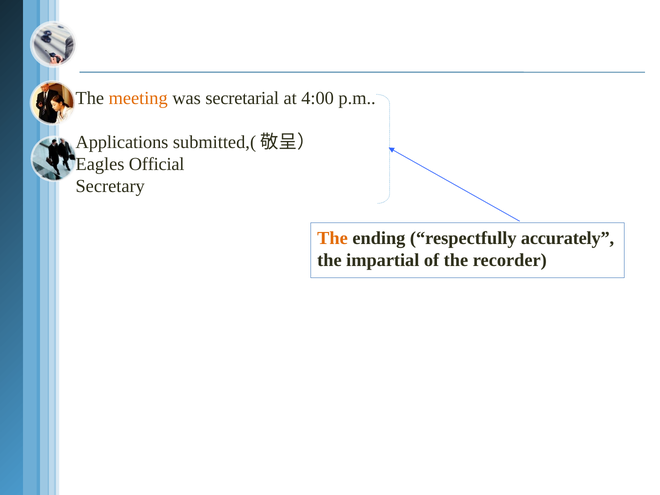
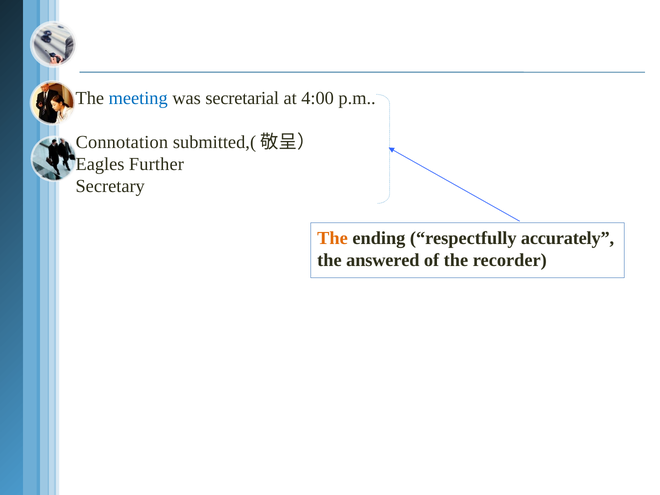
meeting colour: orange -> blue (138, 98)
Applications: Applications -> Connotation (122, 142)
Official: Official -> Further (156, 164)
impartial: impartial -> answered (383, 260)
